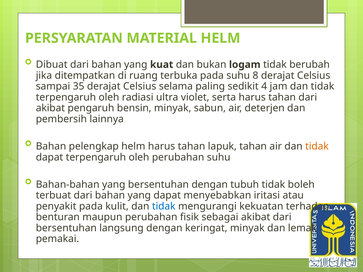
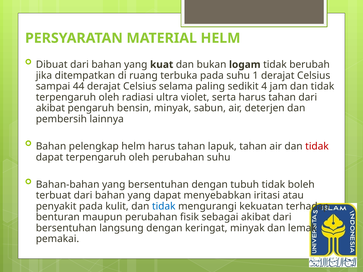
8: 8 -> 1 (255, 76)
35: 35 -> 44 (79, 86)
tidak colour: orange -> red (317, 146)
